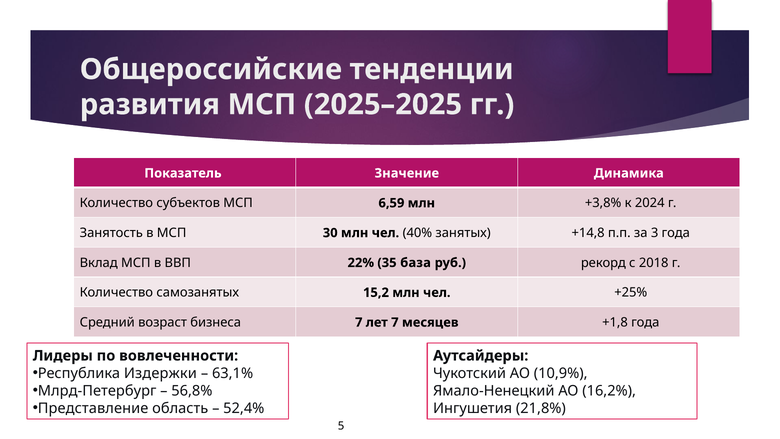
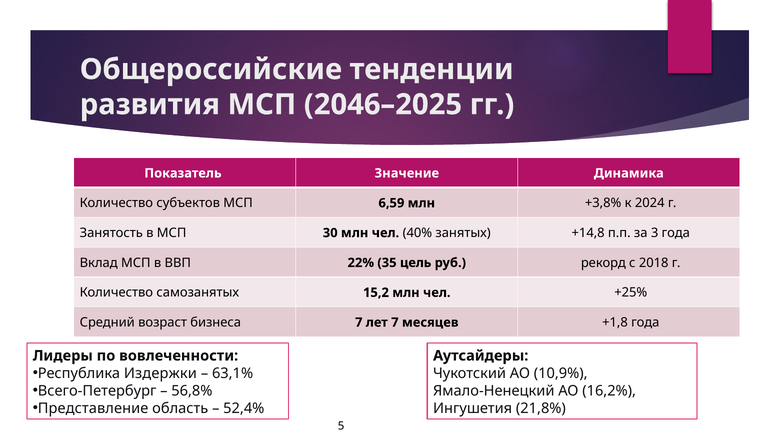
2025–2025: 2025–2025 -> 2046–2025 (383, 104)
база: база -> цель (416, 263)
Млрд-Петербург: Млрд-Петербург -> Всего-Петербург (97, 391)
